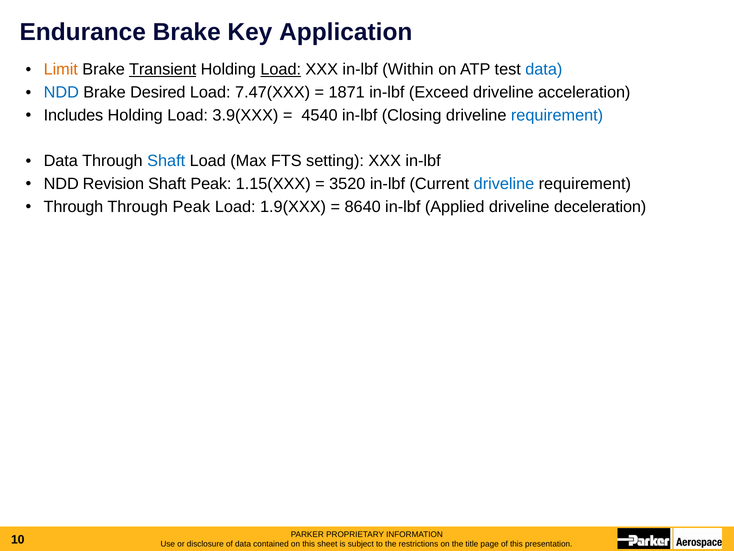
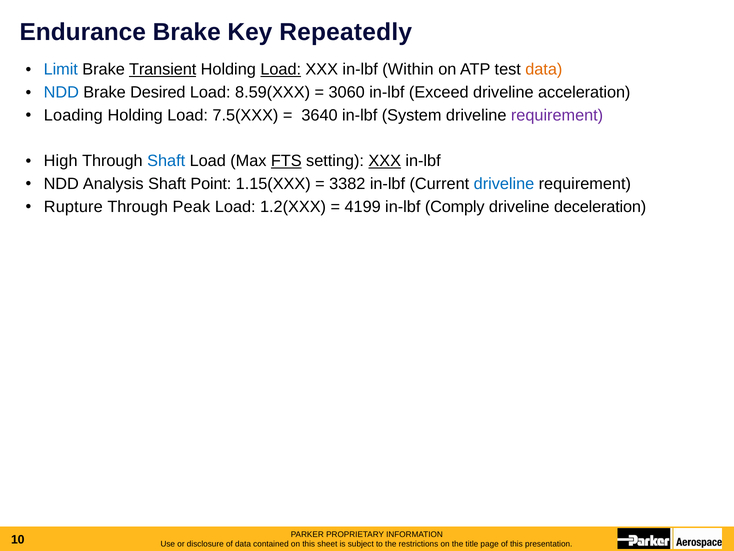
Application: Application -> Repeatedly (346, 32)
Limit colour: orange -> blue (61, 70)
data colour: blue -> orange (544, 70)
7.47(XXX: 7.47(XXX -> 8.59(XXX (273, 92)
1871: 1871 -> 3060 (347, 92)
Includes: Includes -> Loading (73, 115)
3.9(XXX: 3.9(XXX -> 7.5(XXX (245, 115)
4540: 4540 -> 3640 (320, 115)
Closing: Closing -> System (412, 115)
requirement colour: blue -> purple (557, 115)
Data: Data -> High (61, 161)
FTS underline: none -> present (286, 161)
XXX underline: none -> present (385, 161)
Revision: Revision -> Analysis (113, 184)
Shaft Peak: Peak -> Point (211, 184)
3520: 3520 -> 3382 (347, 184)
Through: Through -> Rupture (73, 207)
1.9(XXX: 1.9(XXX -> 1.2(XXX (293, 207)
8640: 8640 -> 4199 (363, 207)
Applied: Applied -> Comply (455, 207)
